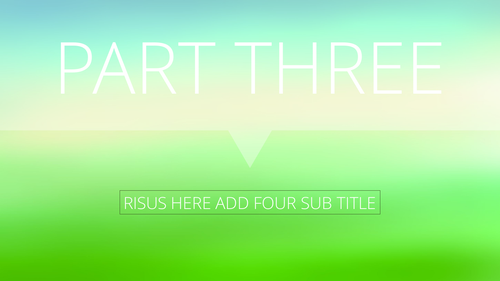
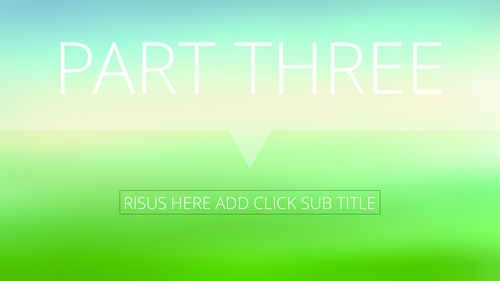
FOUR: FOUR -> CLICK (275, 204)
